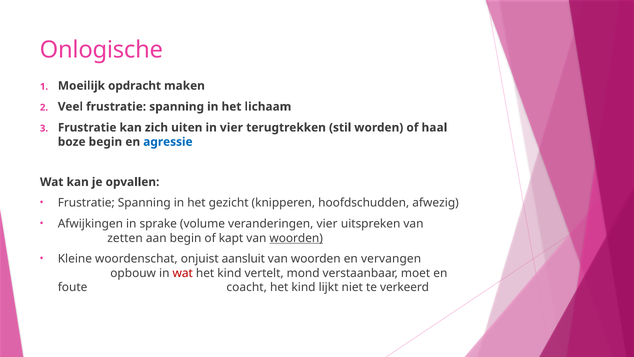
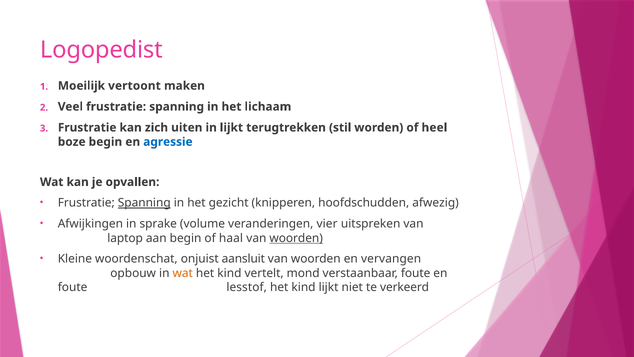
Onlogische: Onlogische -> Logopedist (101, 50)
opdracht: opdracht -> vertoont (134, 86)
in vier: vier -> lijkt (231, 127)
haal: haal -> heel (434, 127)
Spanning underline: none -> present (144, 203)
zetten: zetten -> laptop (125, 238)
kapt: kapt -> haal (231, 238)
wat colour: red -> orange (183, 273)
verstaanbaar moet: moet -> foute (416, 273)
coacht: coacht -> lesstof (247, 287)
